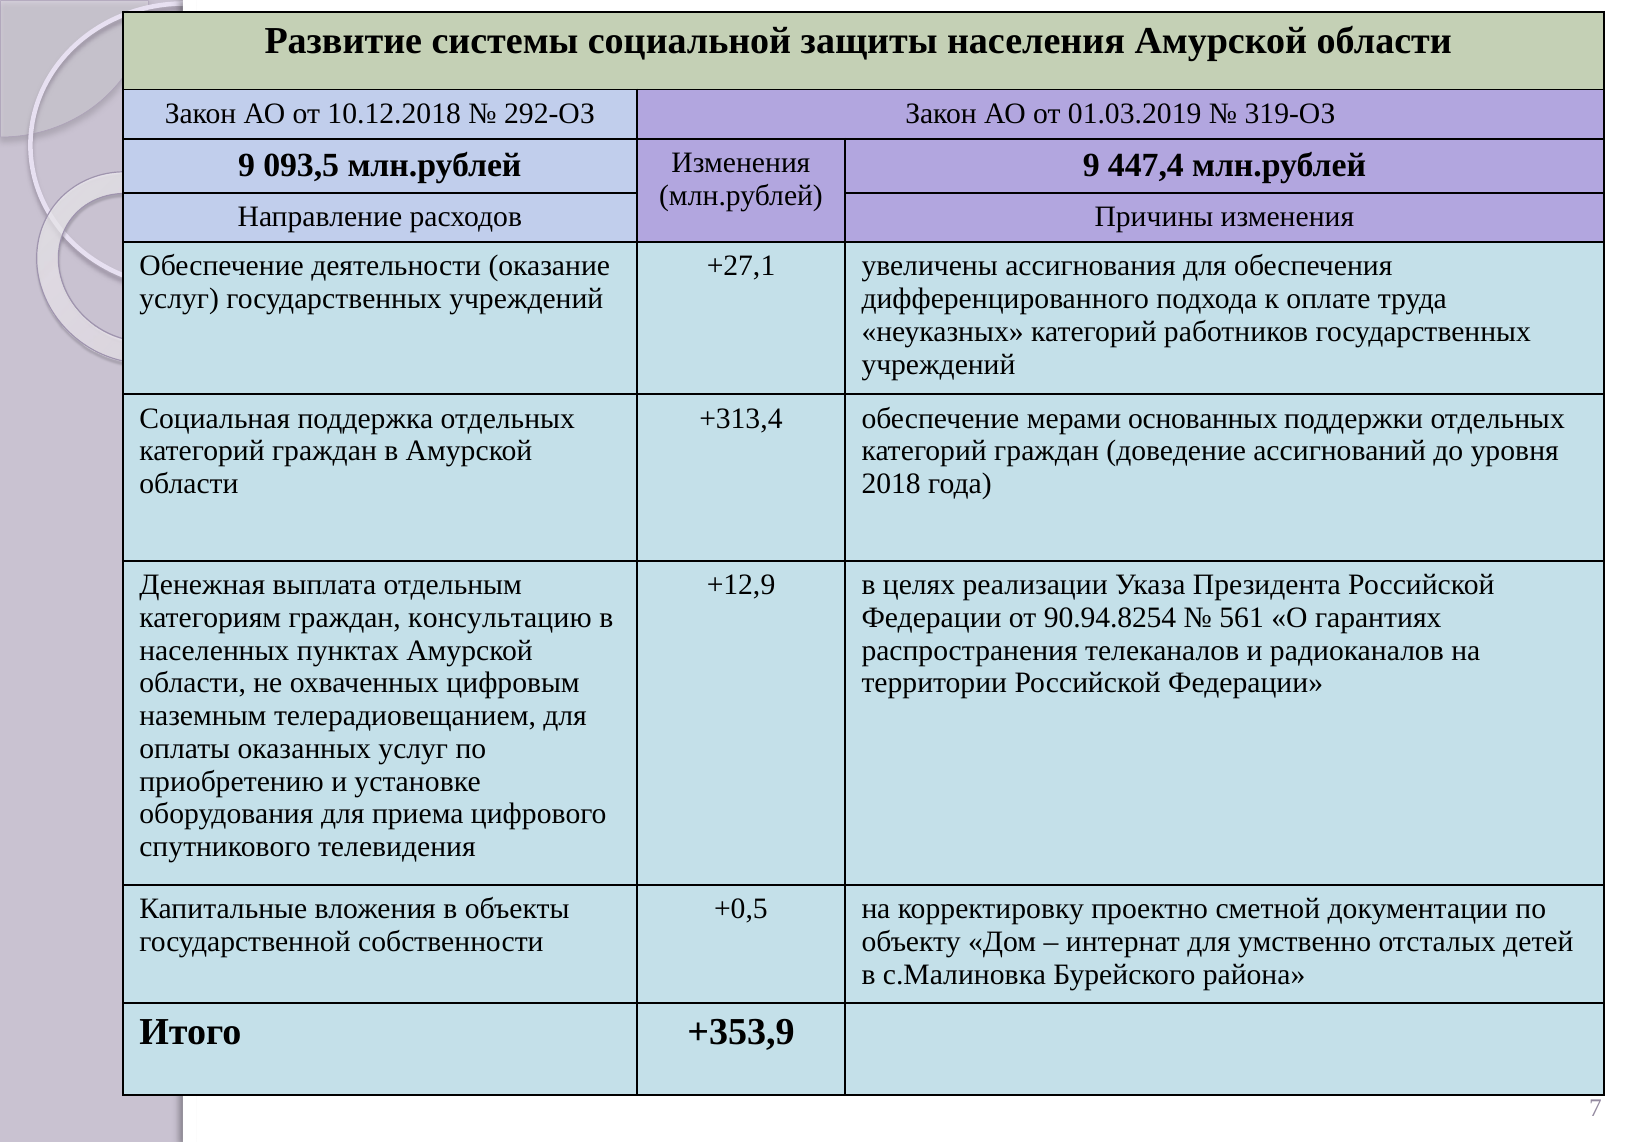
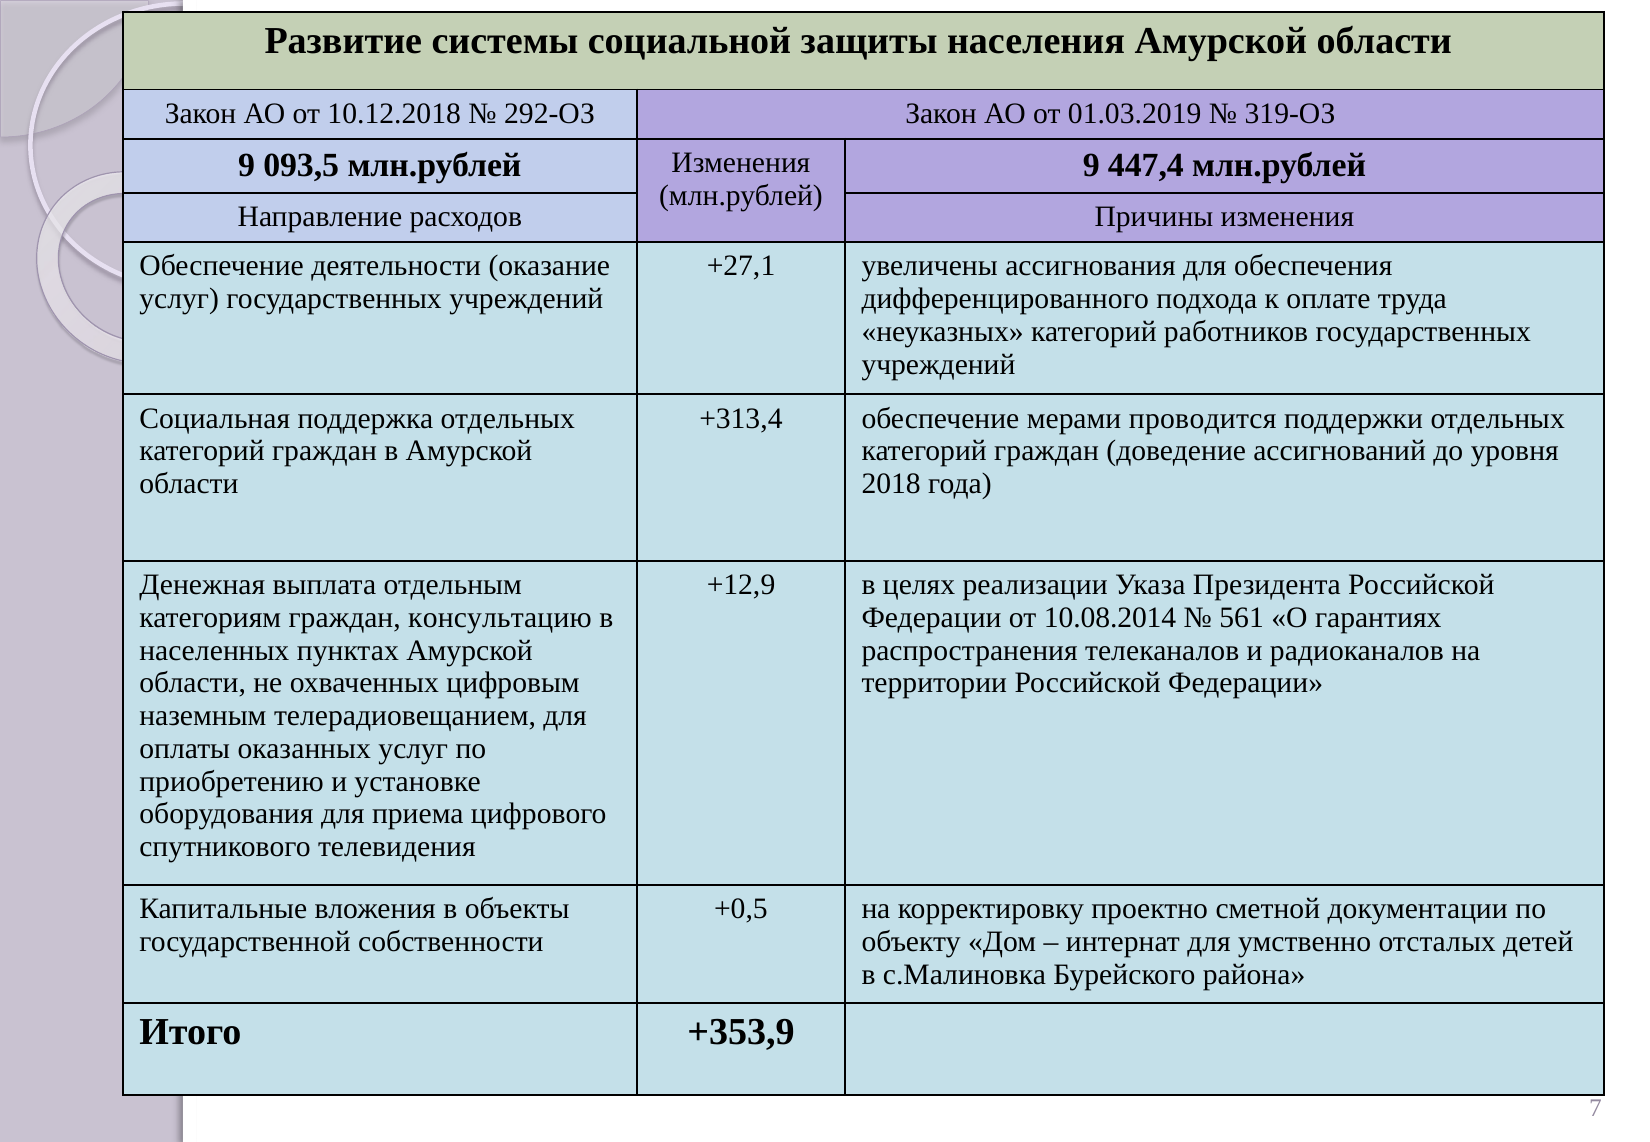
основанных: основанных -> проводится (1203, 418)
90.94.8254: 90.94.8254 -> 10.08.2014 (1110, 618)
